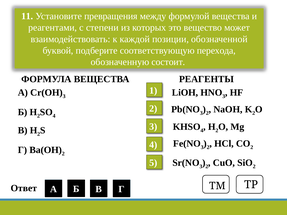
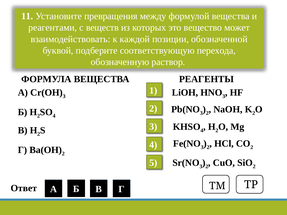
степени: степени -> веществ (102, 28)
состоит: состоит -> раствор (168, 62)
